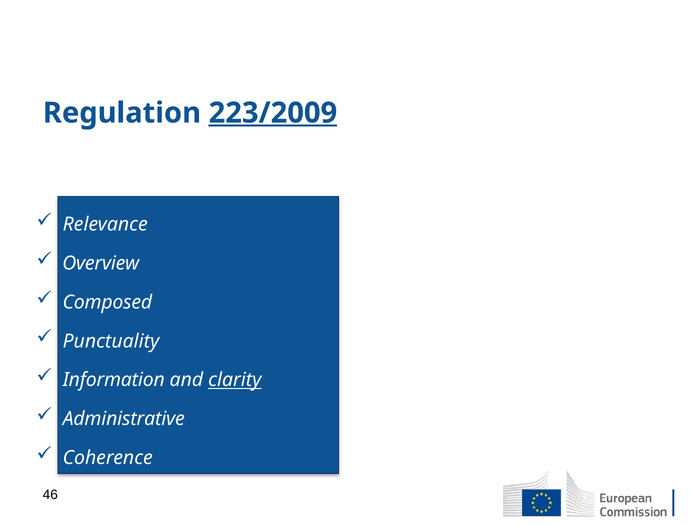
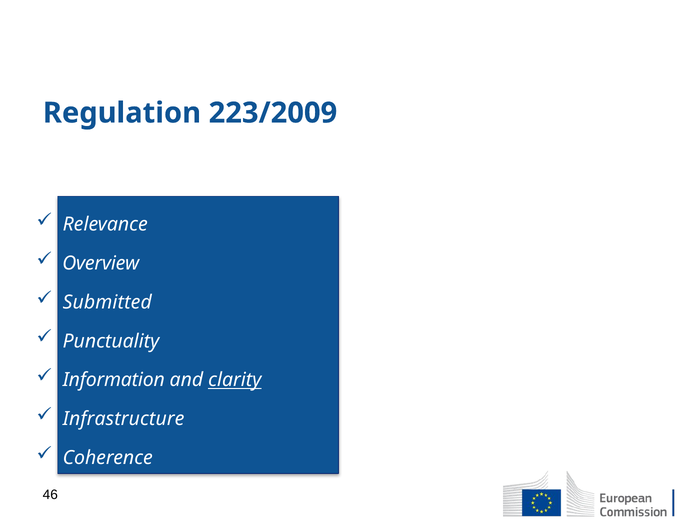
223/2009 underline: present -> none (273, 113)
Composed: Composed -> Submitted (107, 302)
Administrative: Administrative -> Infrastructure (124, 418)
